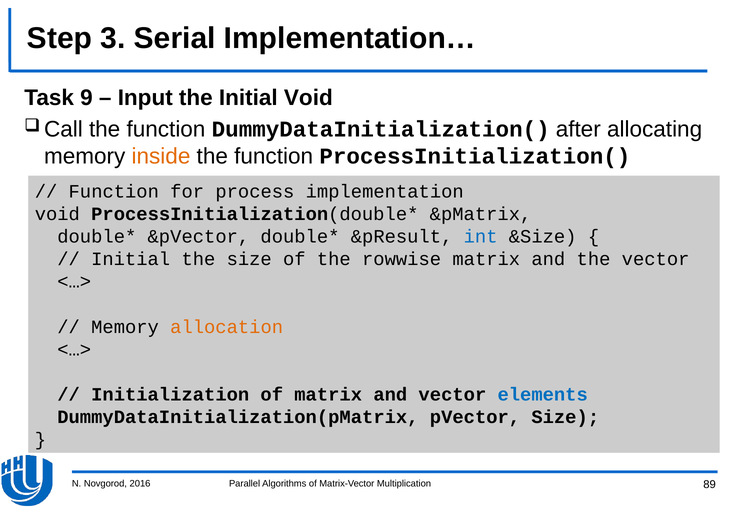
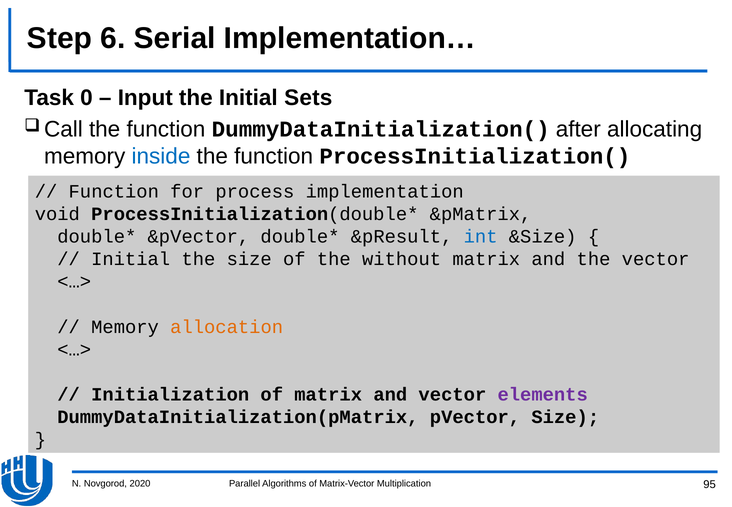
3: 3 -> 6 (113, 38)
9: 9 -> 0 (86, 98)
Initial Void: Void -> Sets (308, 98)
inside colour: orange -> blue (161, 156)
rowwise: rowwise -> without (402, 259)
elements colour: blue -> purple (543, 394)
2016: 2016 -> 2020 (140, 483)
89: 89 -> 95 (710, 484)
